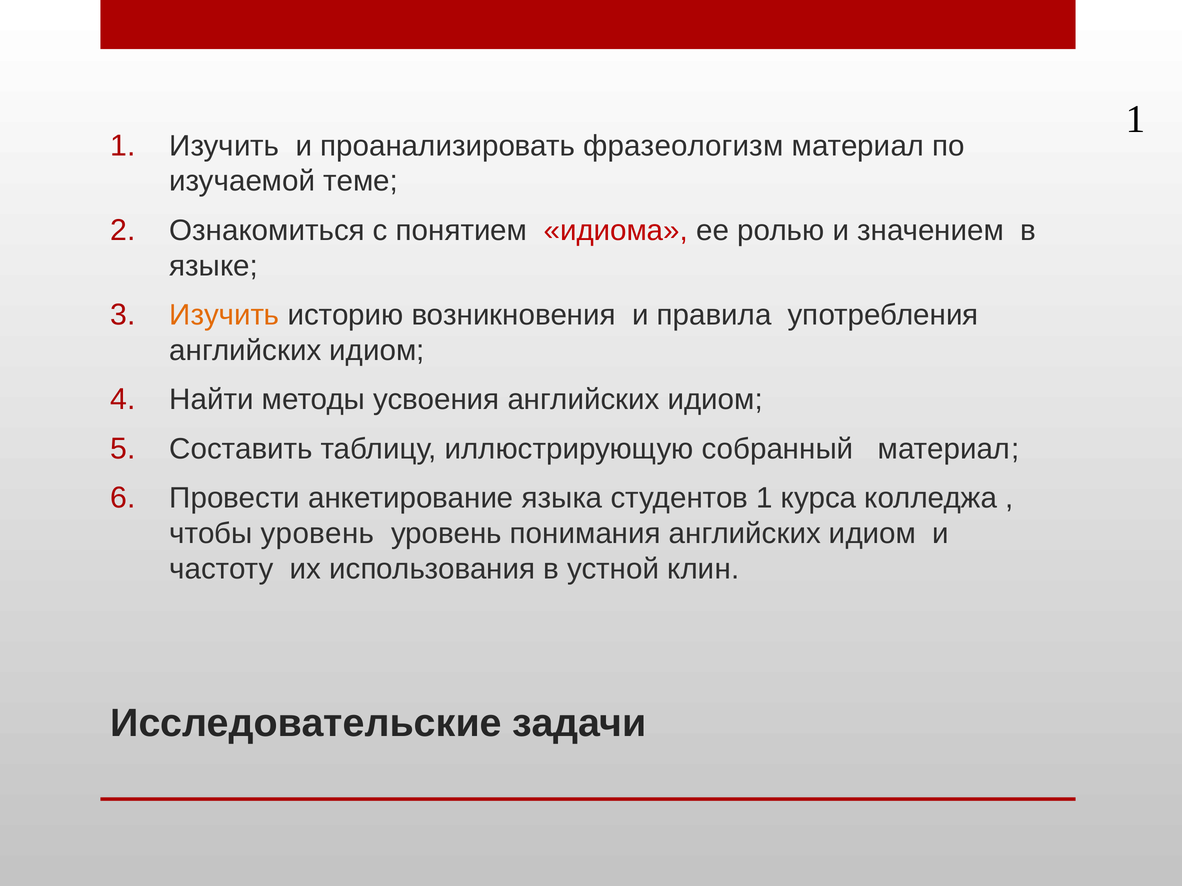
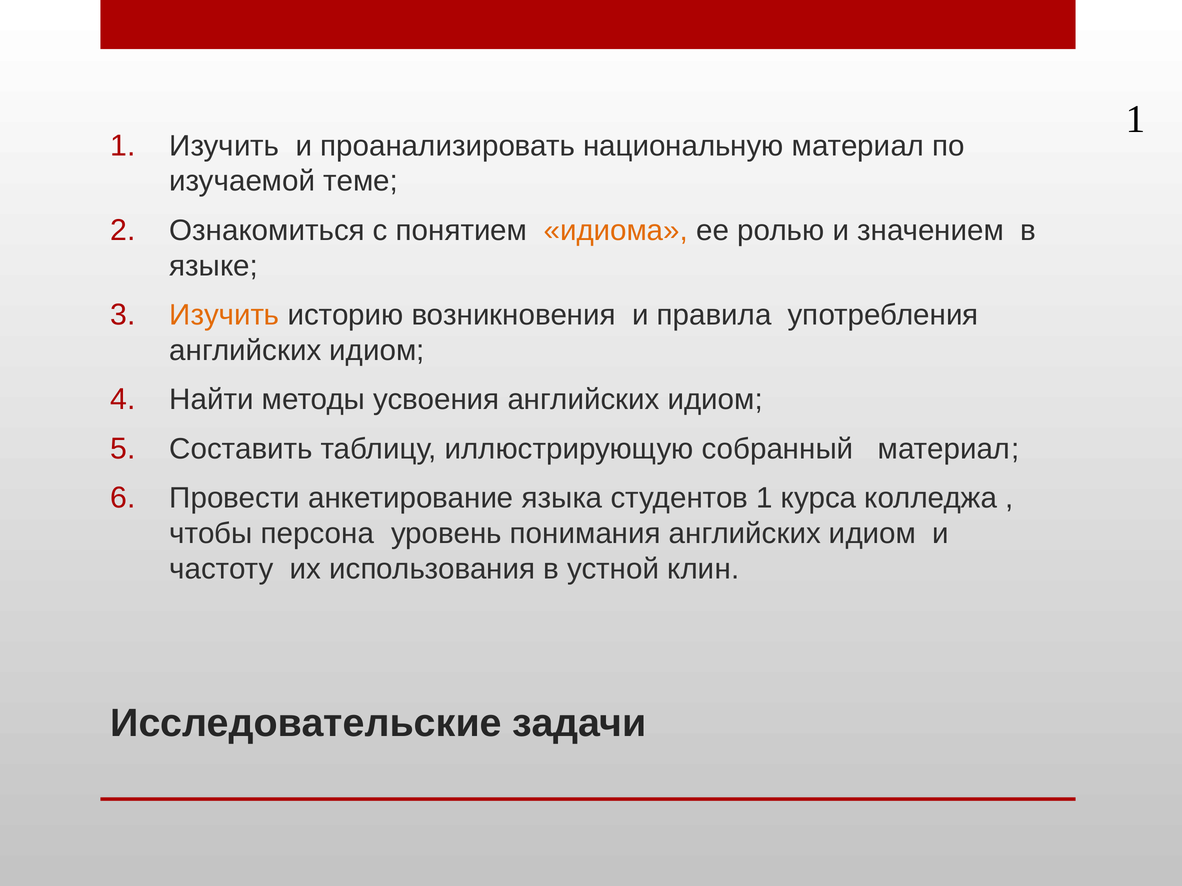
фразеологизм: фразеологизм -> национальную (683, 146)
идиома colour: red -> orange (616, 231)
чтобы уровень: уровень -> персона (317, 534)
